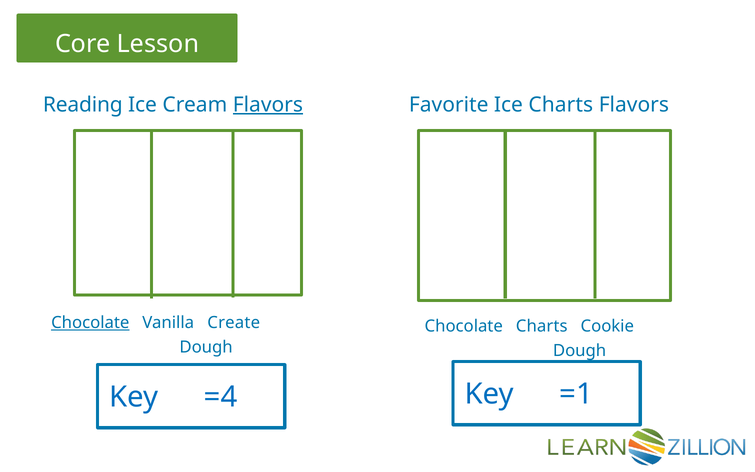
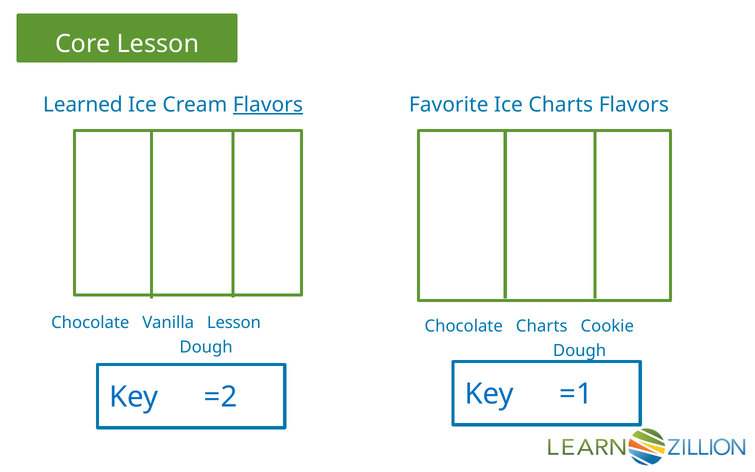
Reading: Reading -> Learned (83, 105)
Chocolate underline: present -> none (90, 323)
Vanilla Create: Create -> Lesson (234, 323)
=4: =4 -> =2 (221, 397)
